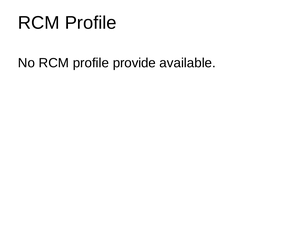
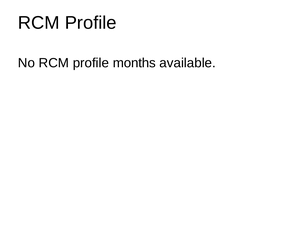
provide: provide -> months (134, 63)
